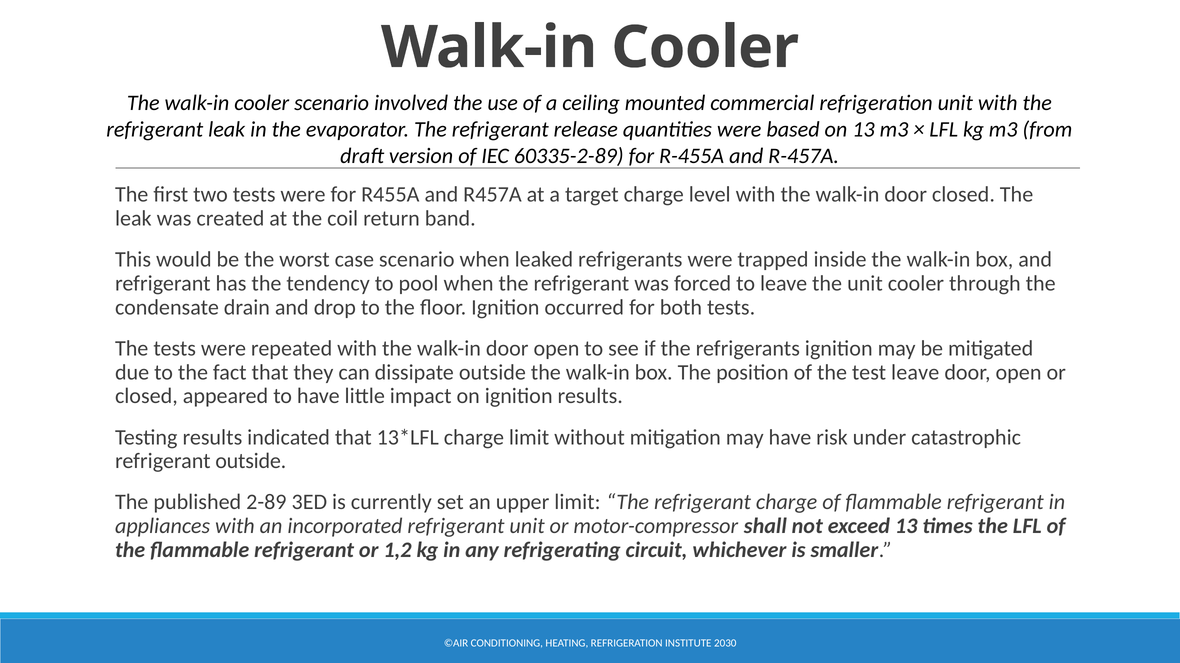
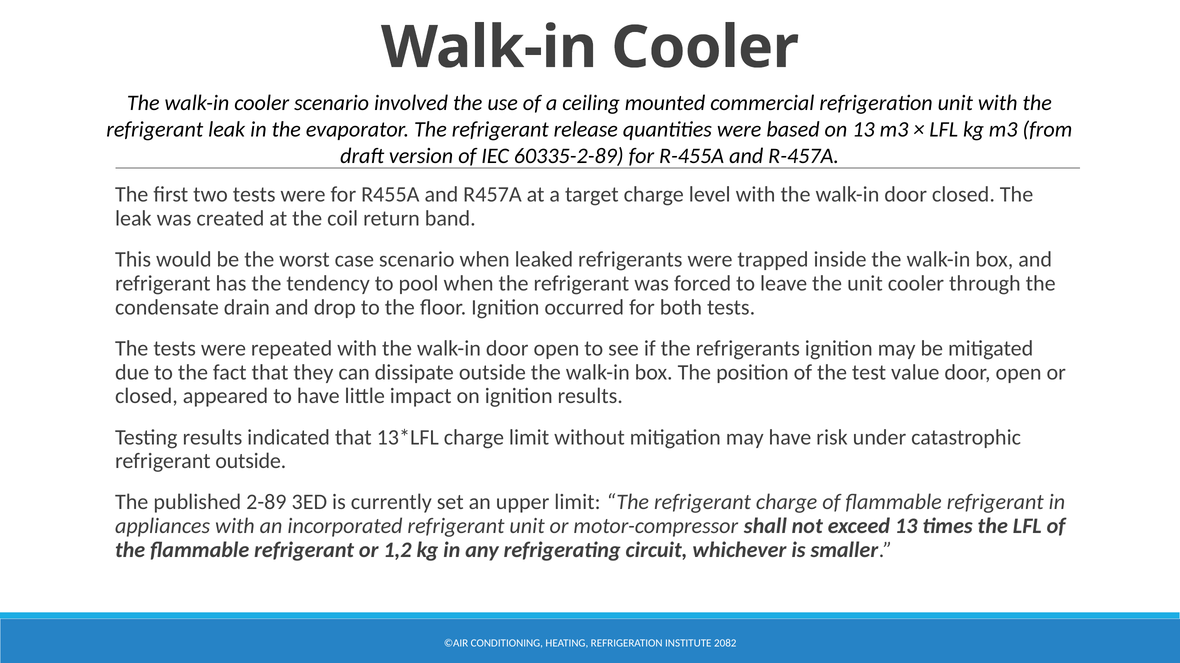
test leave: leave -> value (915, 373)
2030: 2030 -> 2082 (725, 644)
